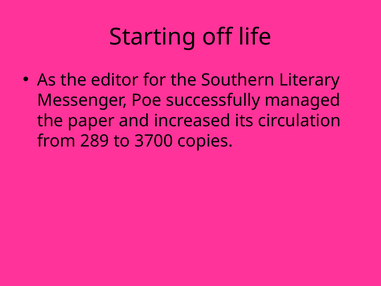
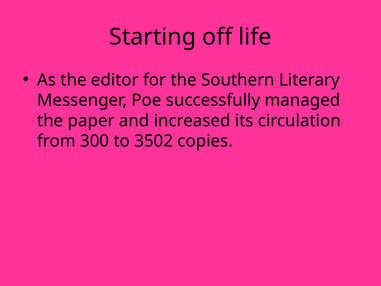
289: 289 -> 300 (95, 141)
3700: 3700 -> 3502 (154, 141)
